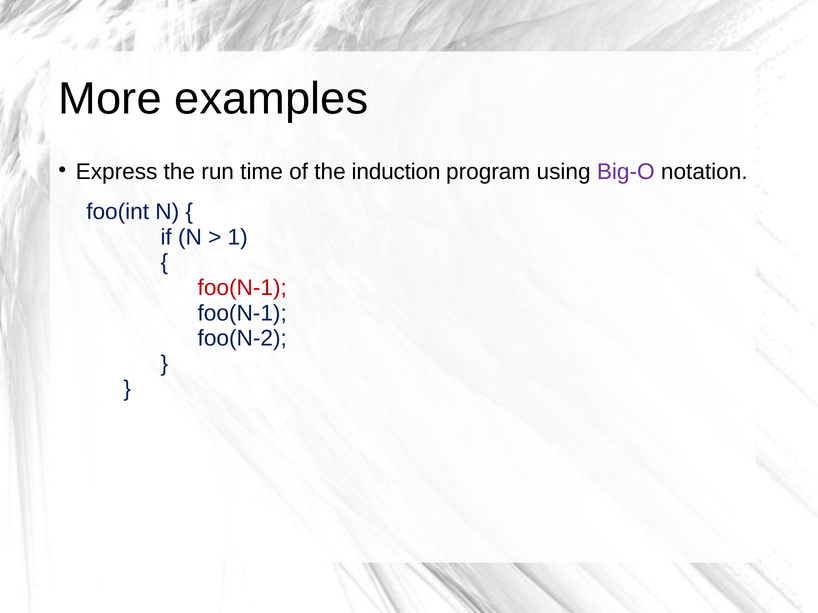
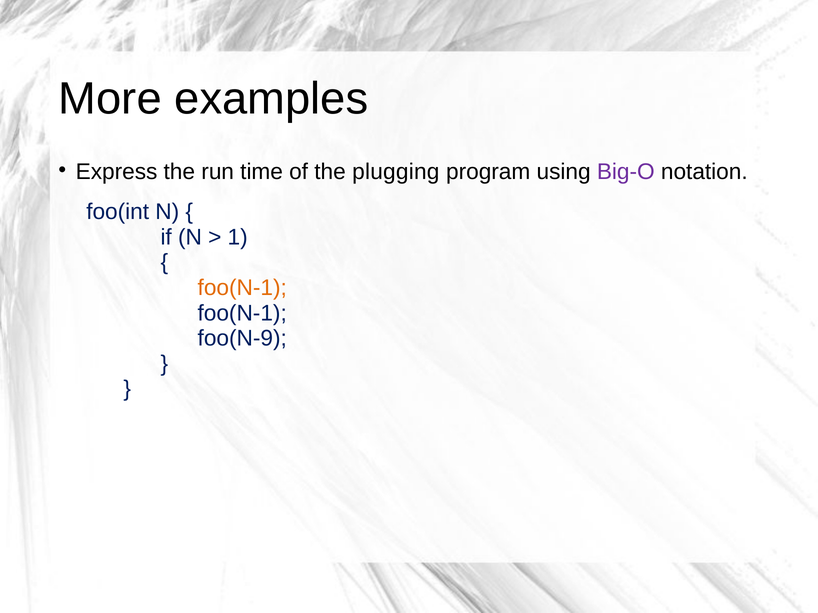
induction: induction -> plugging (396, 172)
foo(N-1 colour: red -> orange (242, 288)
foo(N-2: foo(N-2 -> foo(N-9 (242, 339)
